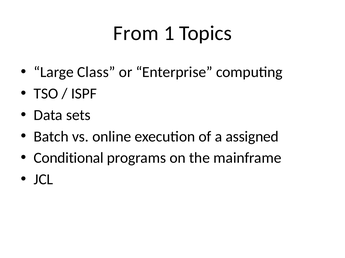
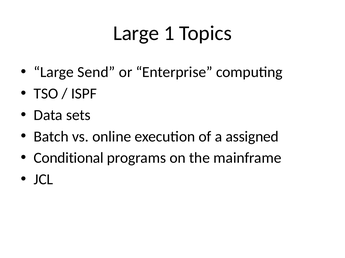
From: From -> Large (136, 33)
Class: Class -> Send (96, 72)
